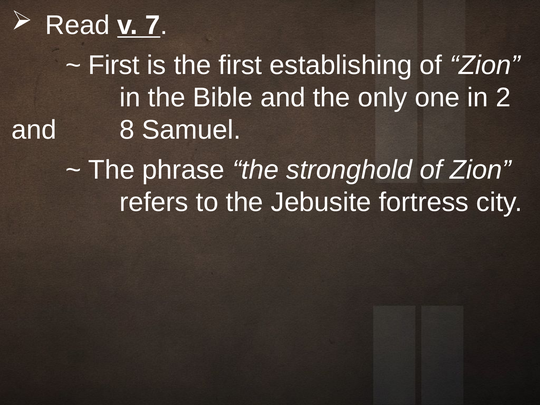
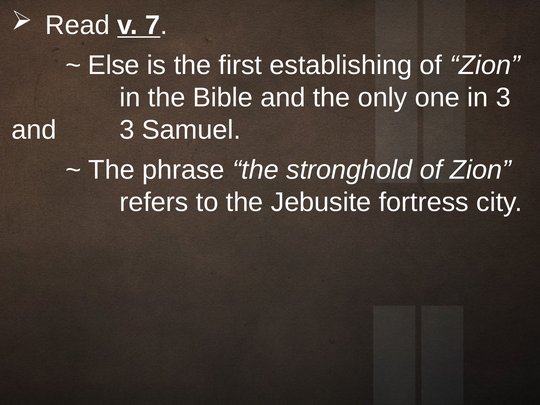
First: First -> Else (114, 65)
in 2: 2 -> 3 (503, 98)
and 8: 8 -> 3 (127, 130)
